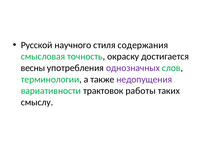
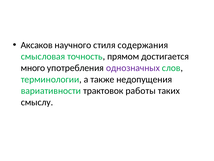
Русской: Русской -> Аксаков (37, 45)
окраску: окраску -> прямом (123, 56)
весны: весны -> много (33, 68)
недопущения colour: purple -> black (144, 79)
